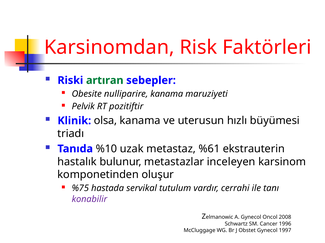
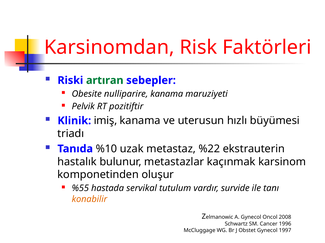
olsa: olsa -> imiş (105, 121)
%61: %61 -> %22 (209, 149)
inceleyen: inceleyen -> kaçınmak (231, 162)
%75: %75 -> %55 (80, 189)
cerrahi: cerrahi -> survide (235, 189)
konabilir colour: purple -> orange (89, 200)
